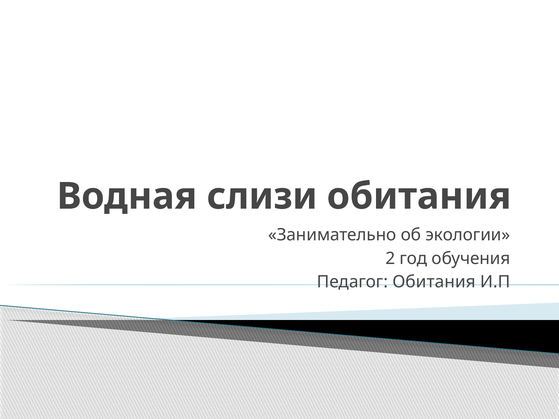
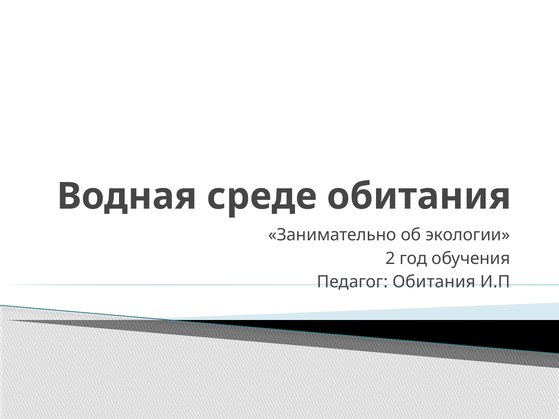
слизи: слизи -> среде (262, 196)
